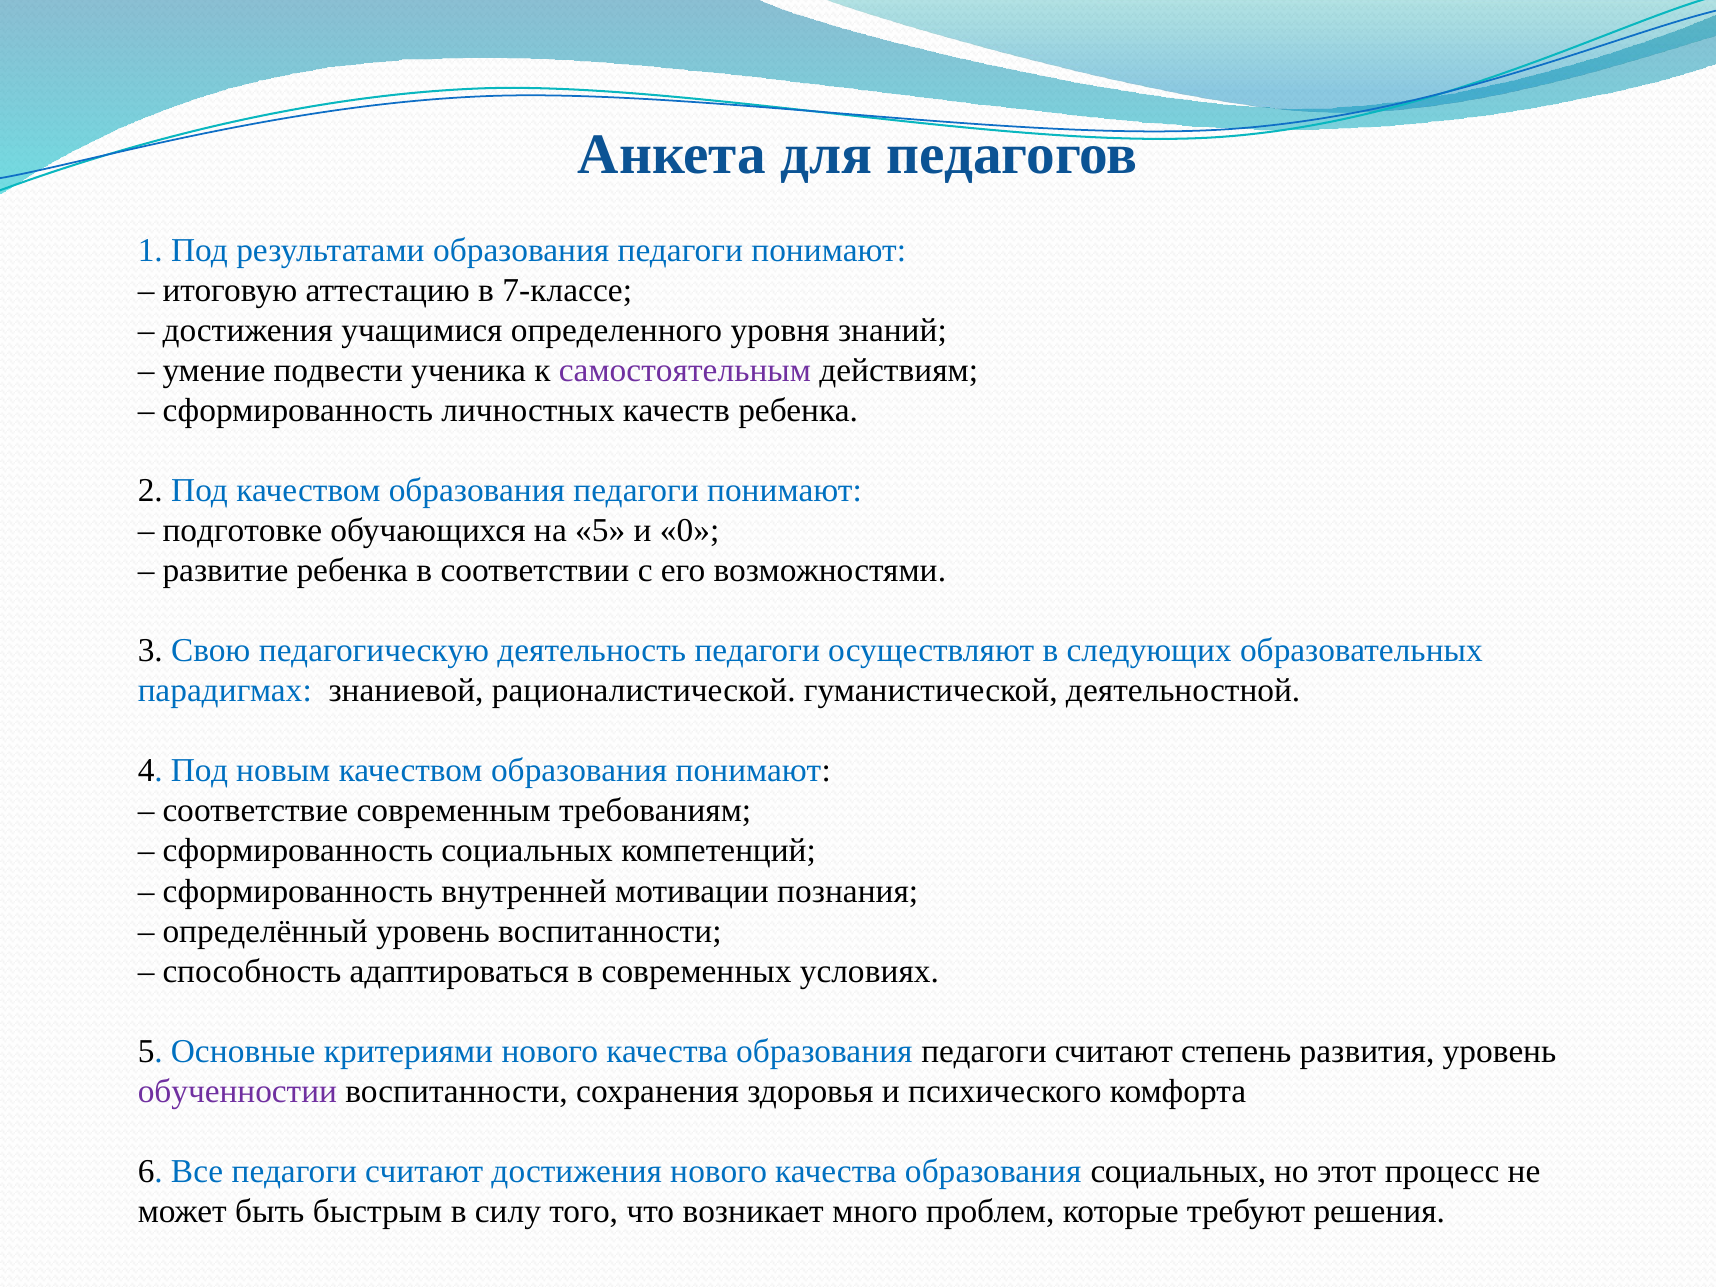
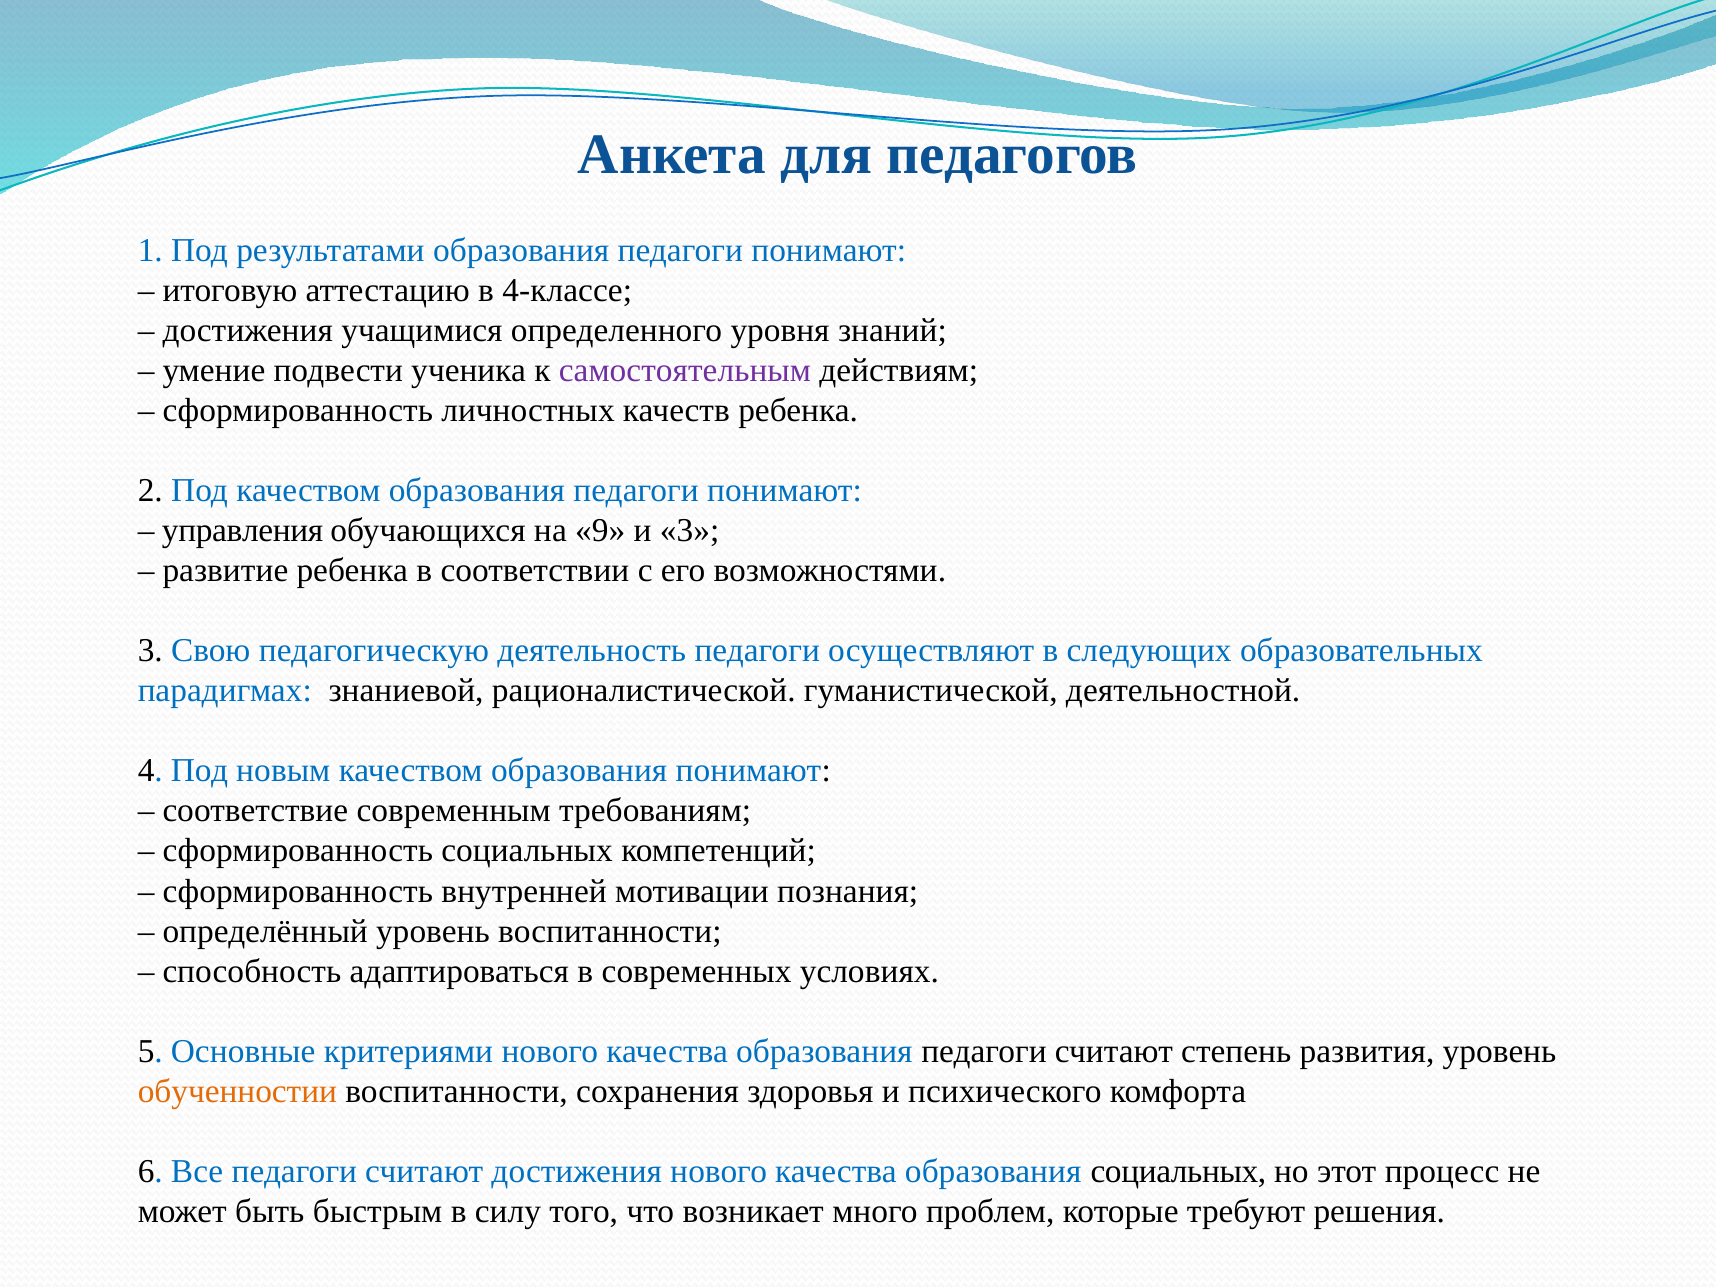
7-классе: 7-классе -> 4-классе (567, 290)
подготовке: подготовке -> управления (243, 530)
на 5: 5 -> 9 (600, 530)
и 0: 0 -> 3 (690, 530)
обученностии colour: purple -> orange (237, 1091)
